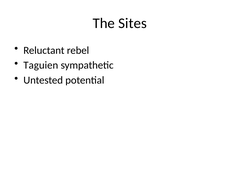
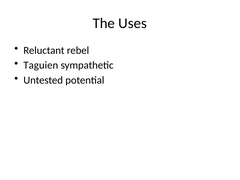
Sites: Sites -> Uses (133, 23)
